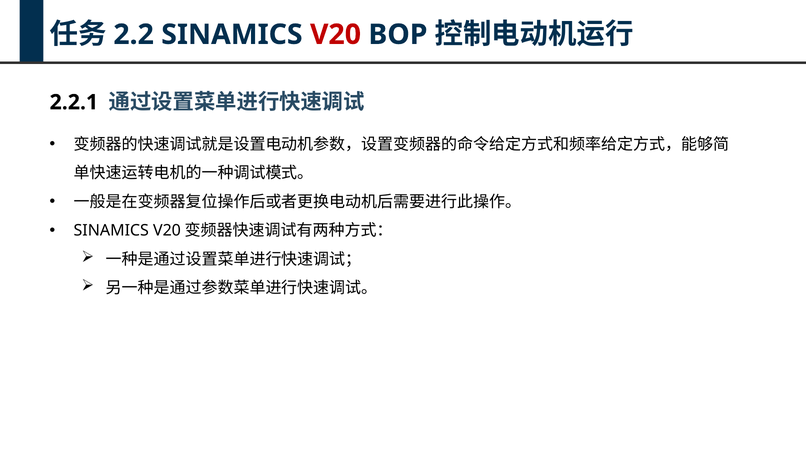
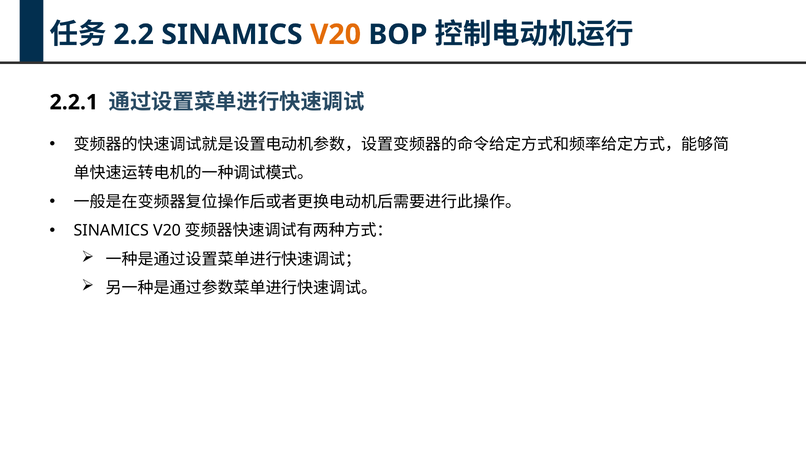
V20 colour: red -> orange (335, 35)
